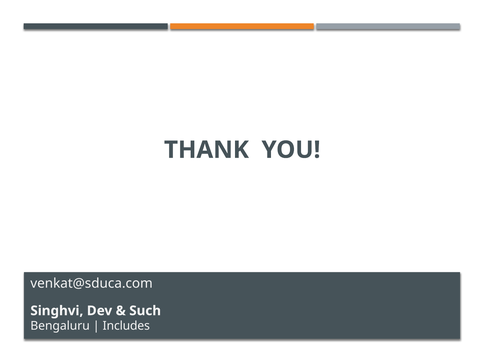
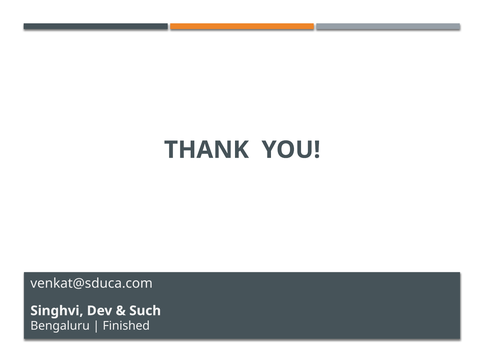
Includes: Includes -> Finished (126, 326)
